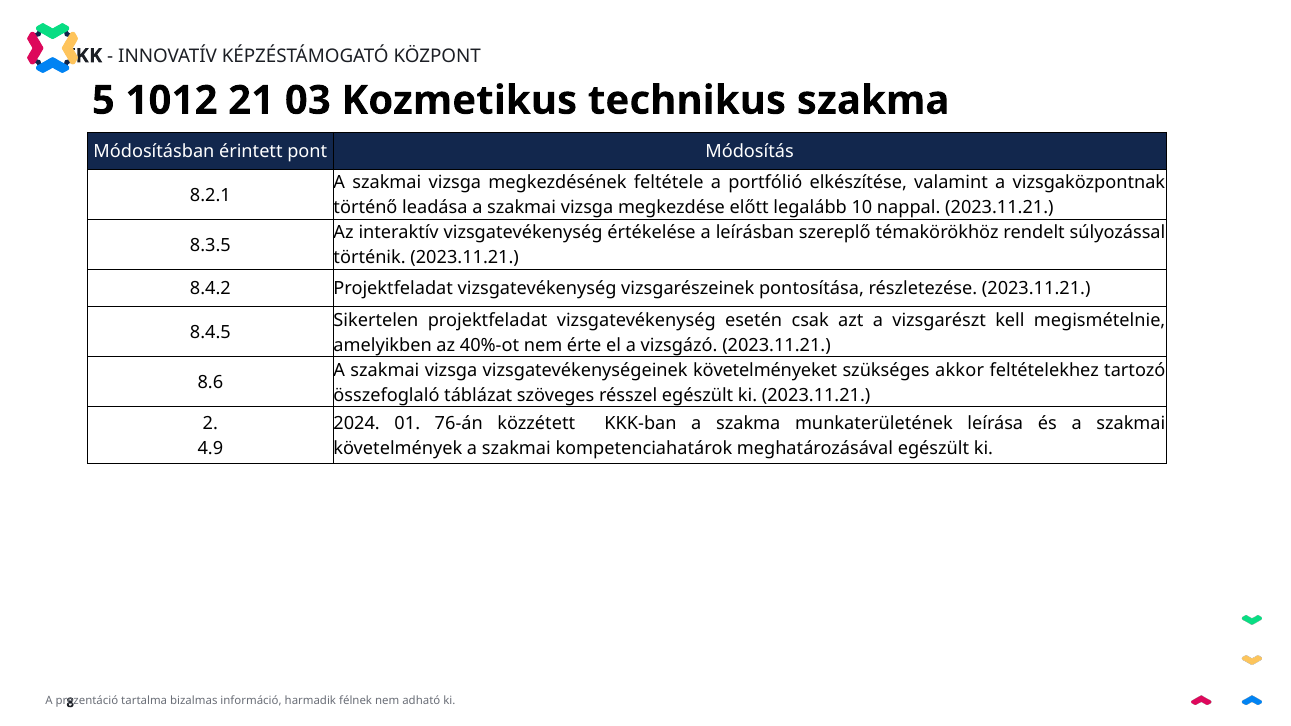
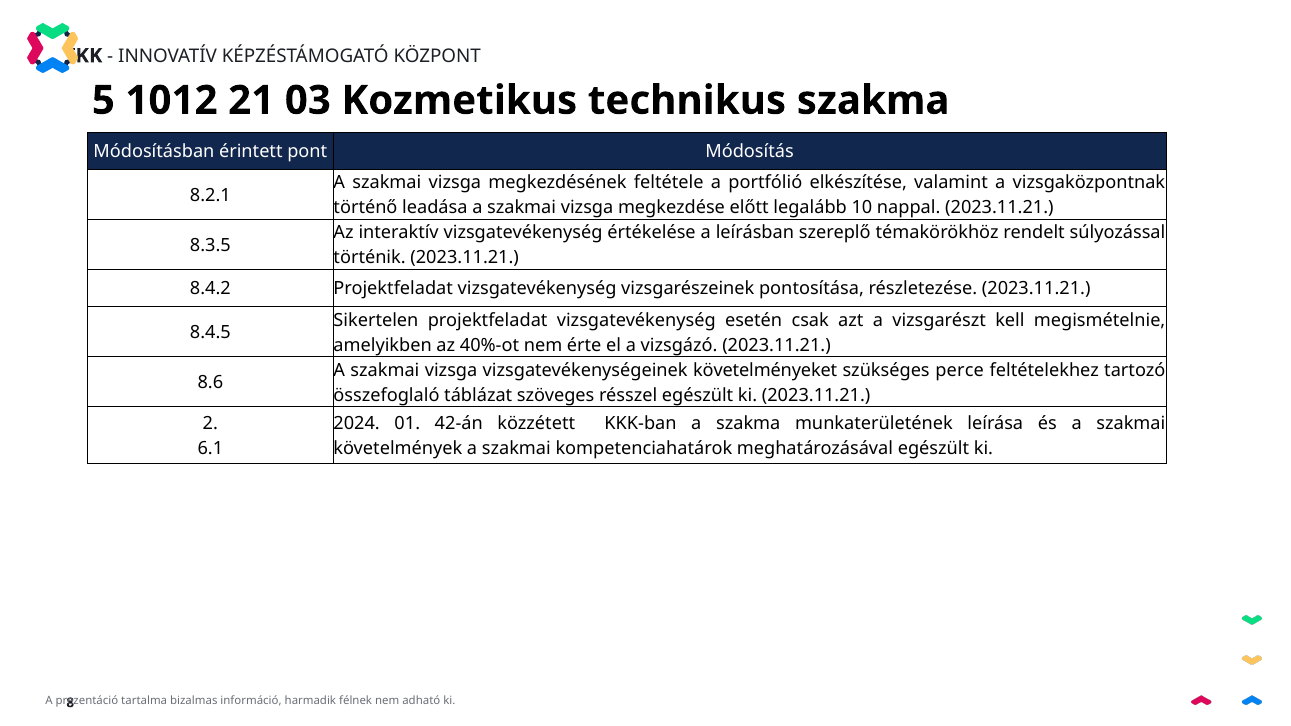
akkor: akkor -> perce (960, 371)
76-án: 76-án -> 42-án (459, 424)
4.9: 4.9 -> 6.1 (210, 449)
